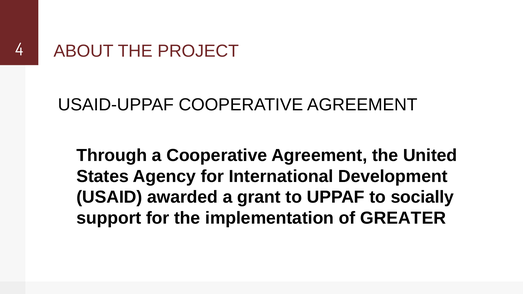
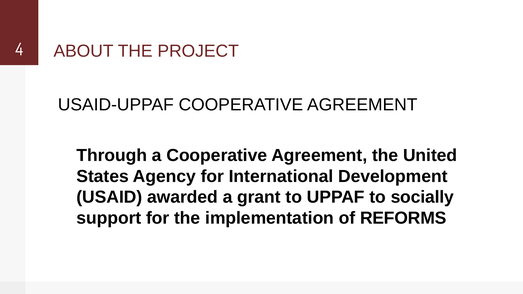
GREATER: GREATER -> REFORMS (403, 218)
